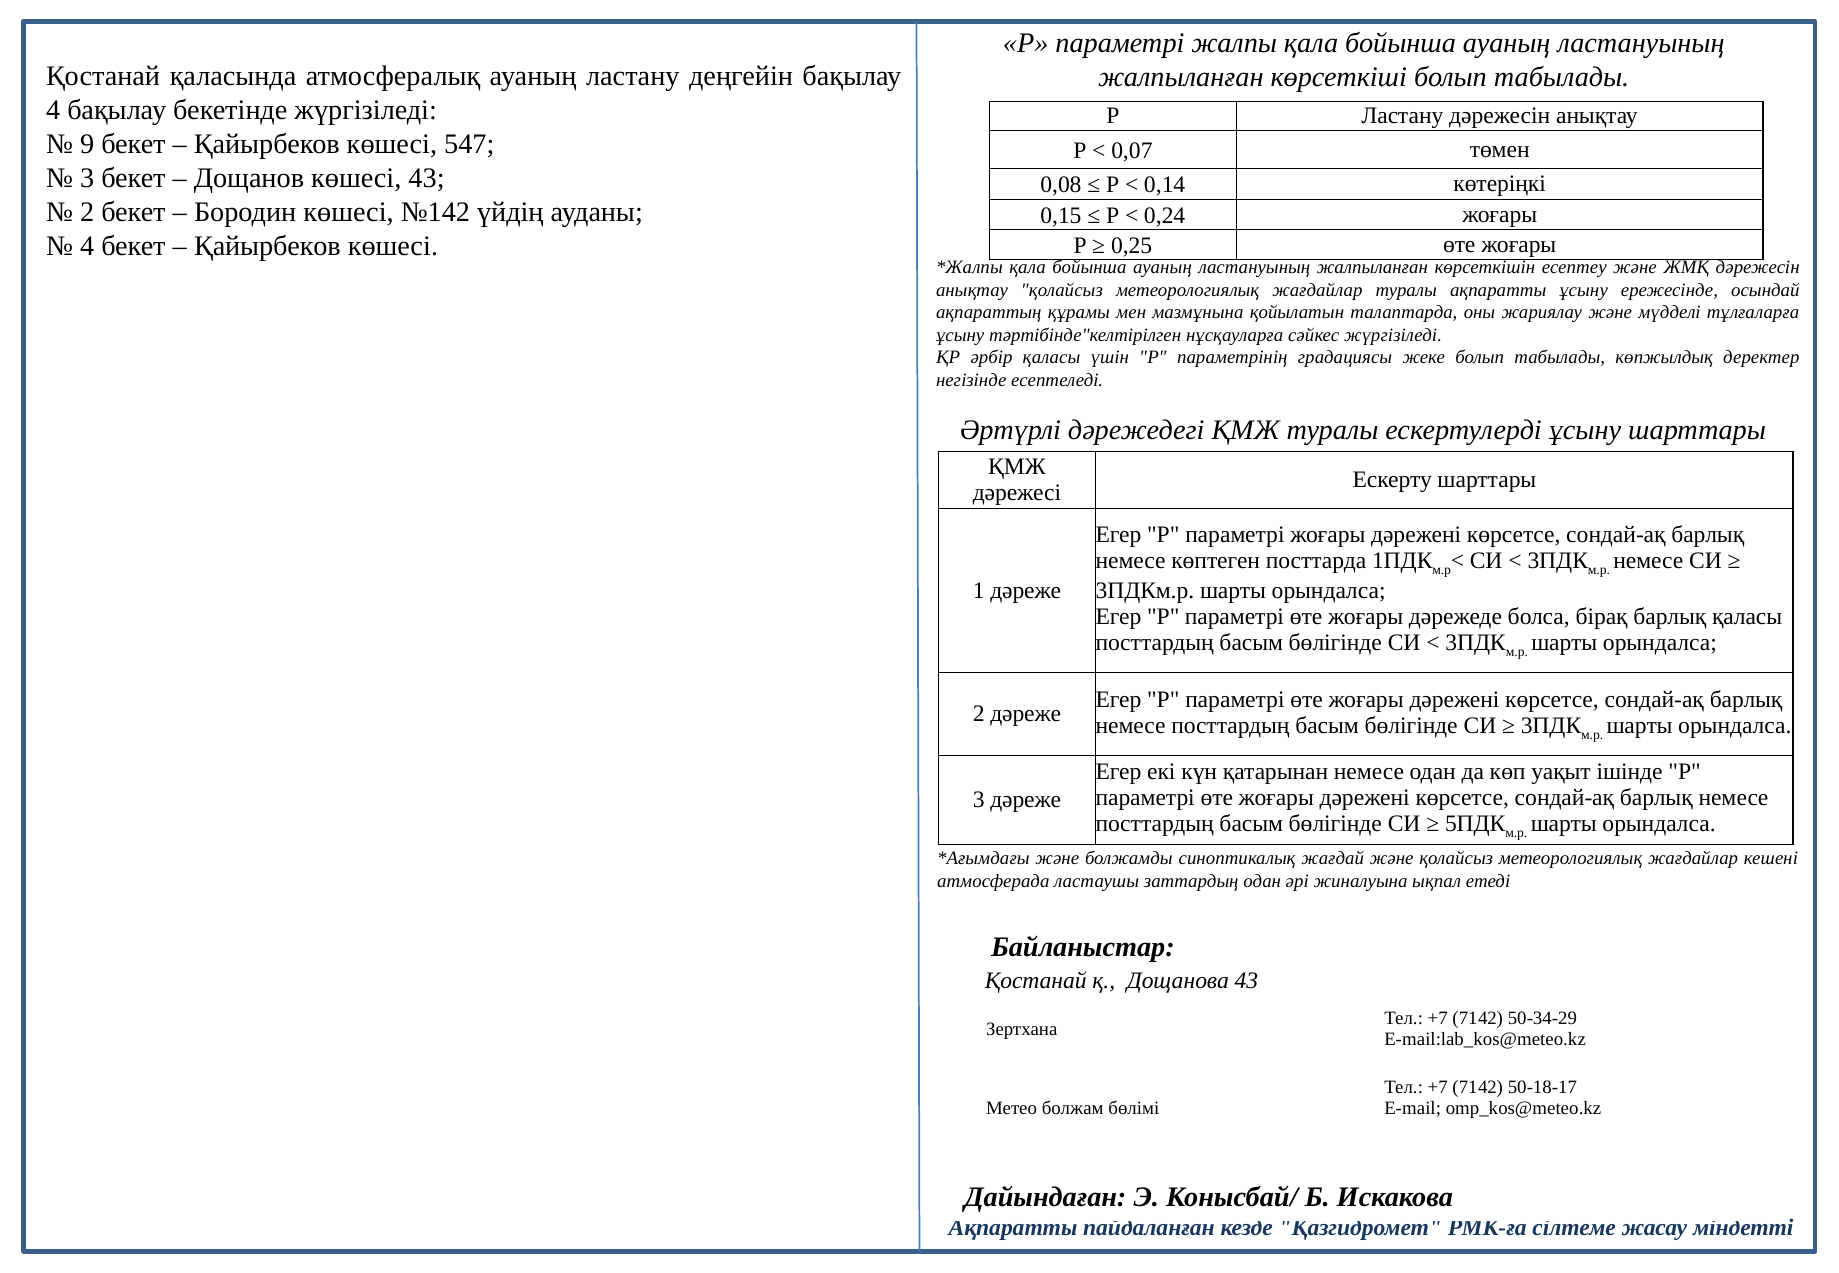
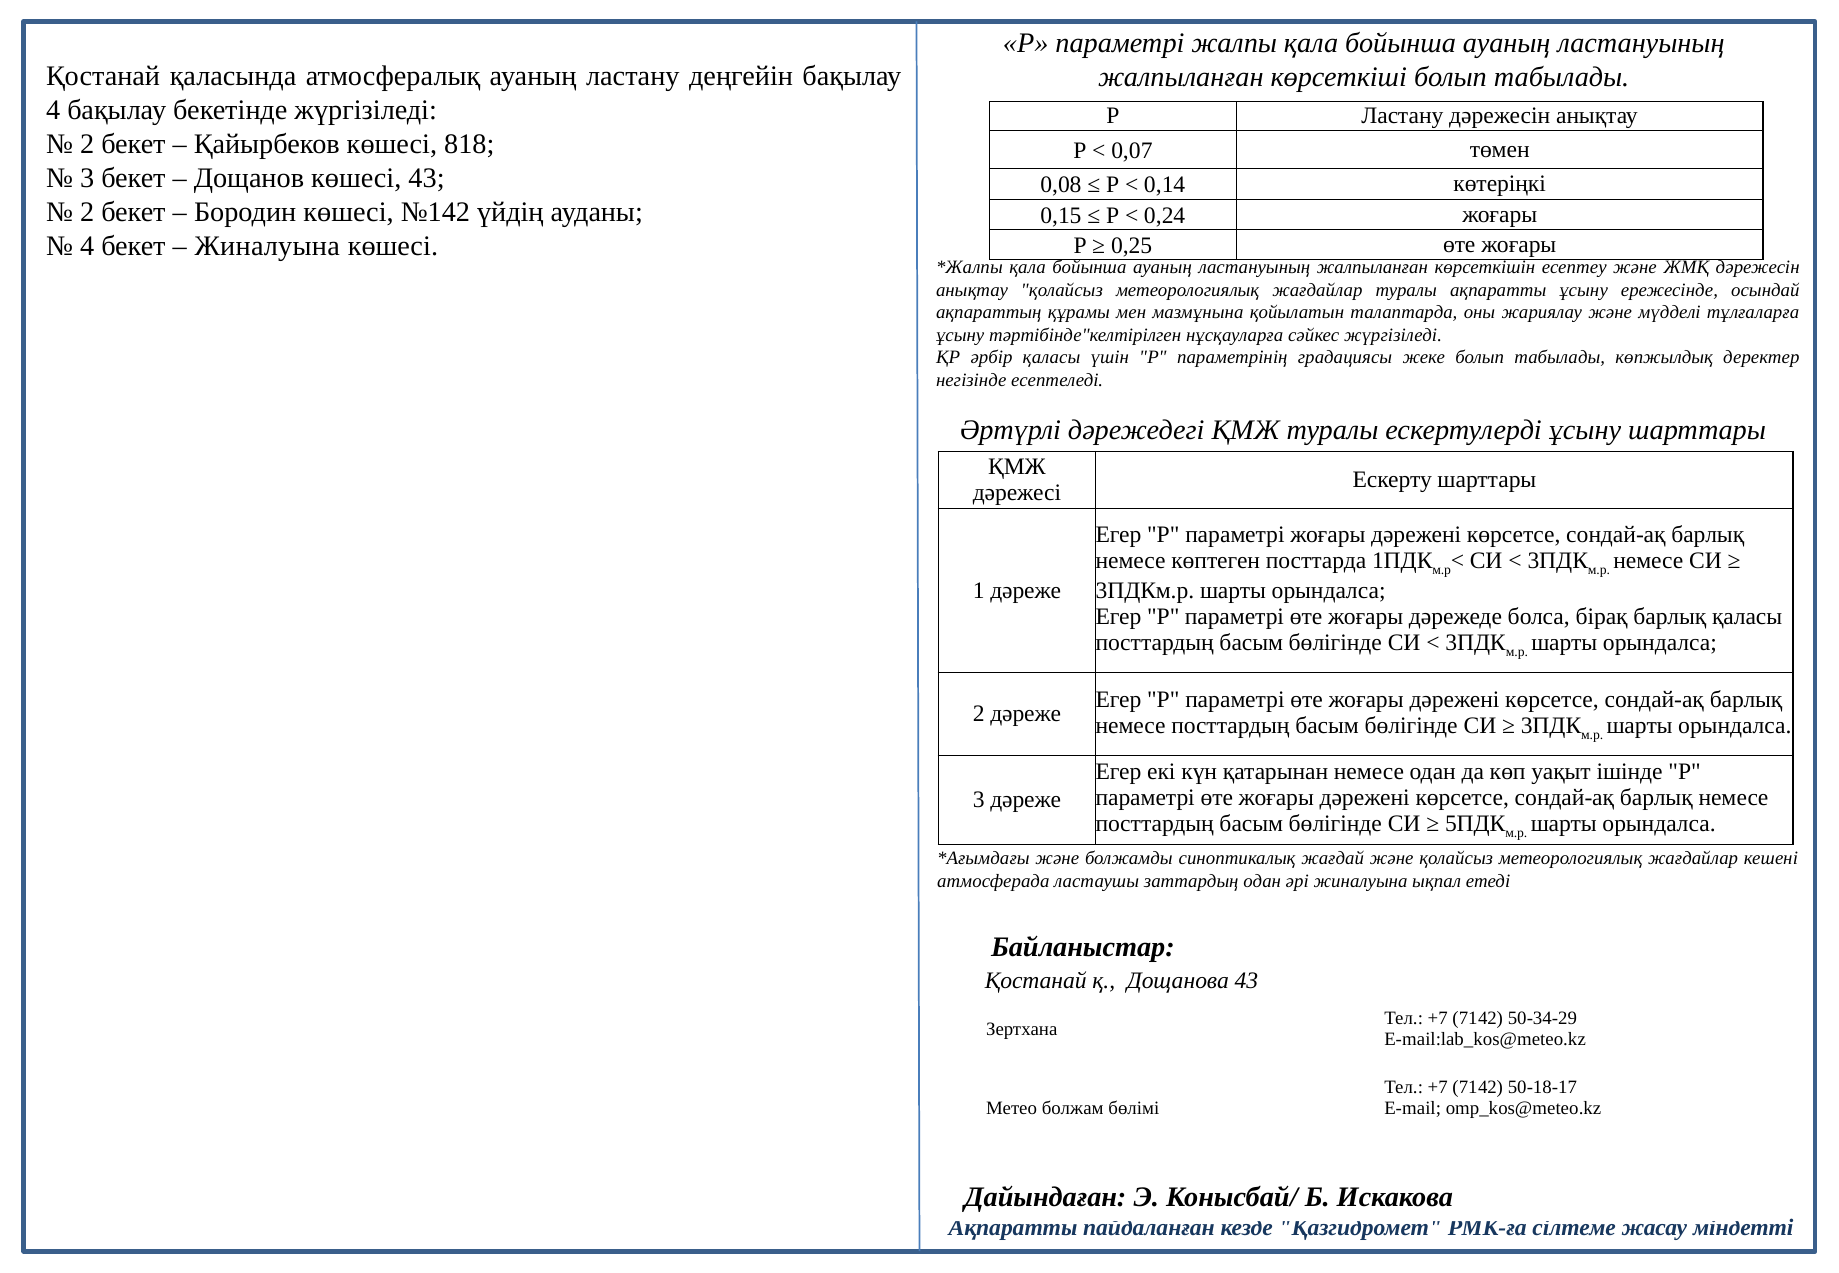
9: 9 -> 2 (87, 144)
547: 547 -> 818 (469, 144)
Қайырбеков: Қайырбеков -> Жиналуына (267, 246)
